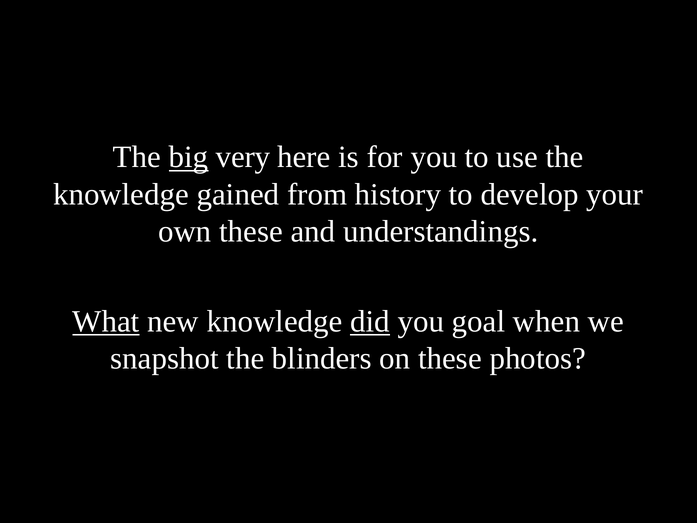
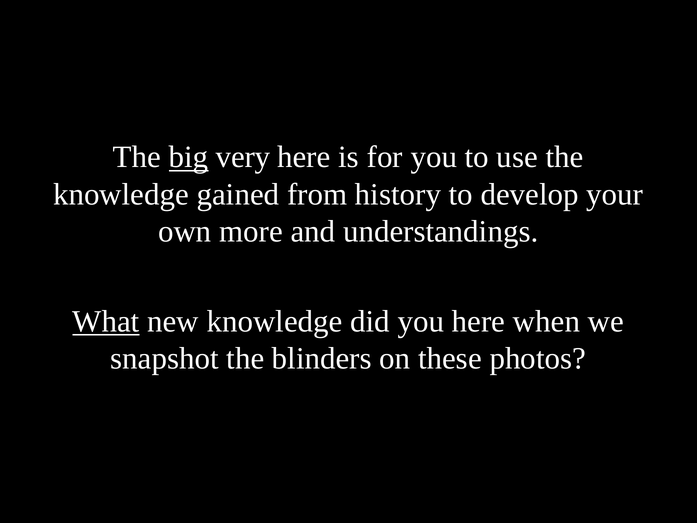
own these: these -> more (251, 231)
did underline: present -> none (370, 321)
you goal: goal -> here (478, 321)
